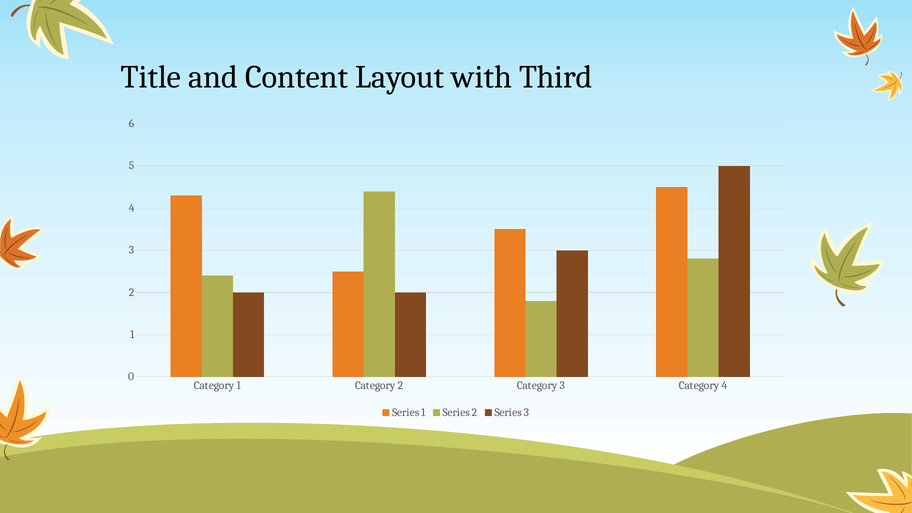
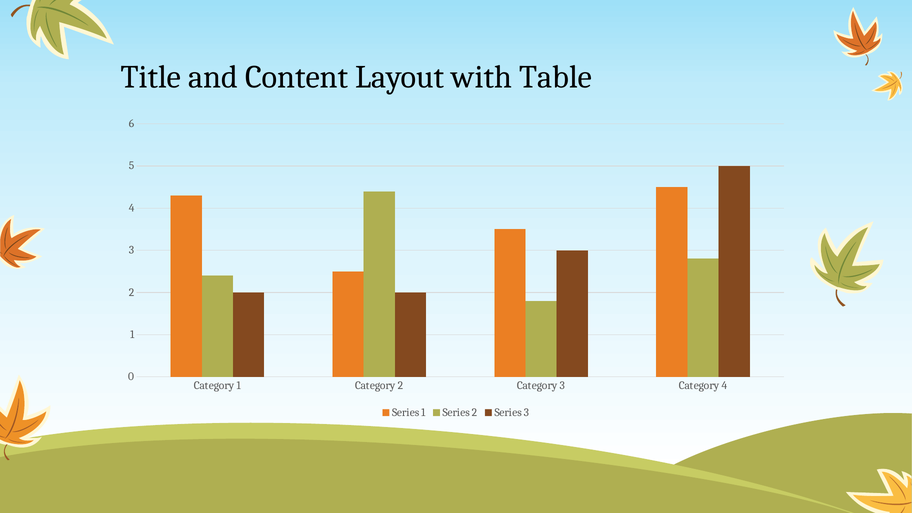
Third: Third -> Table (556, 77)
